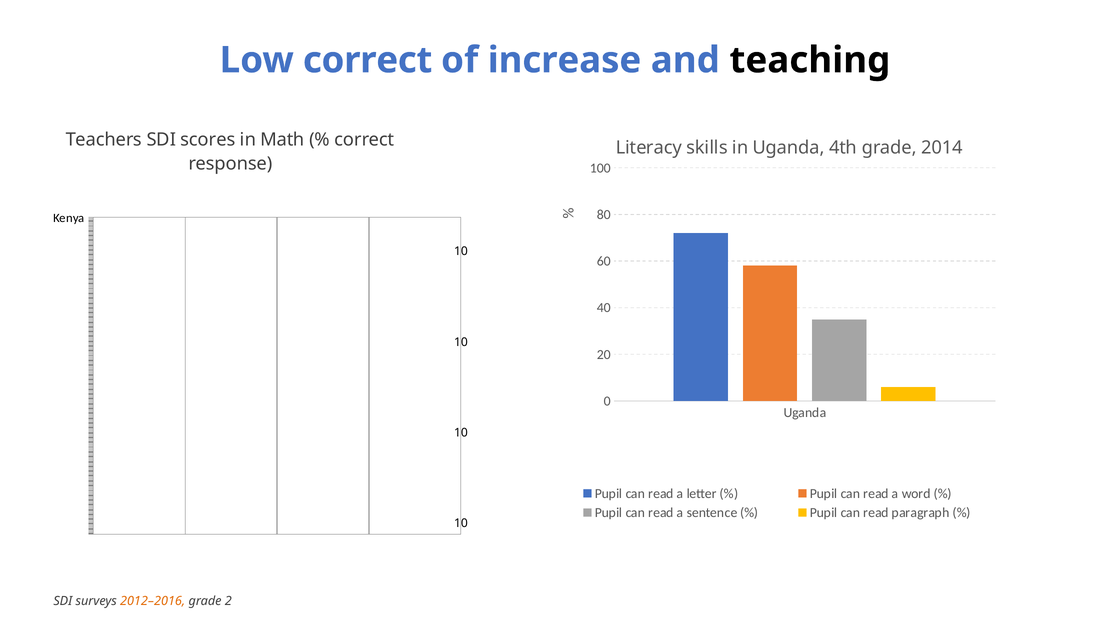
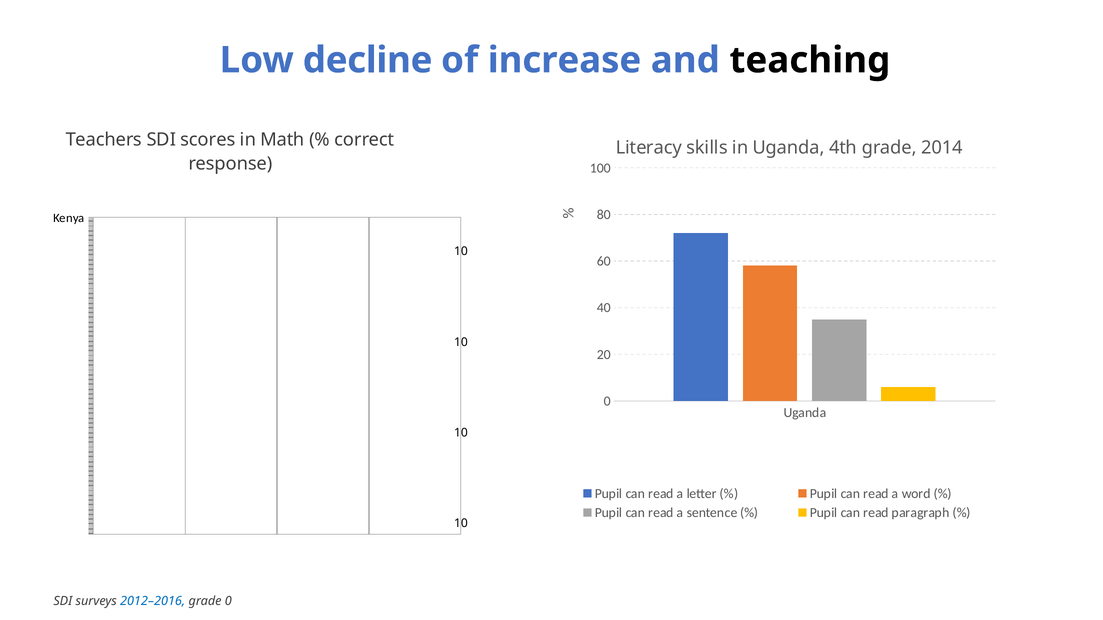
Low correct: correct -> decline (368, 60)
2012–2016 colour: orange -> blue (153, 601)
grade 2: 2 -> 0 (228, 601)
